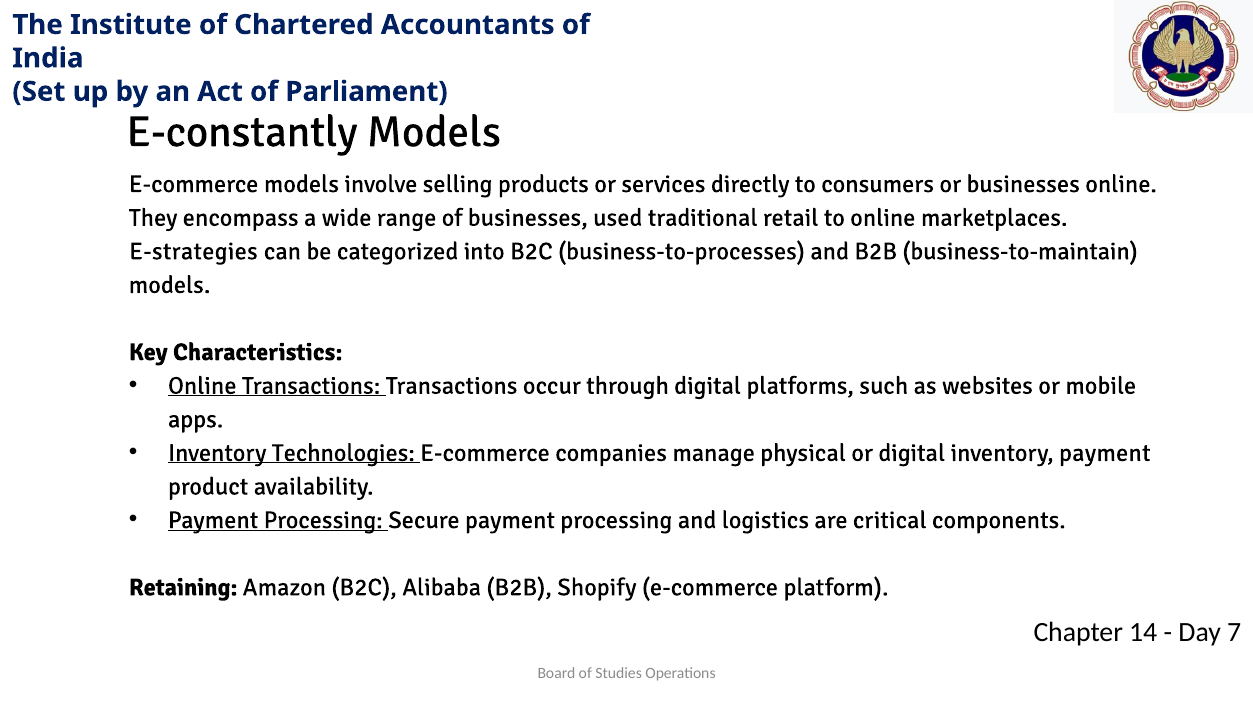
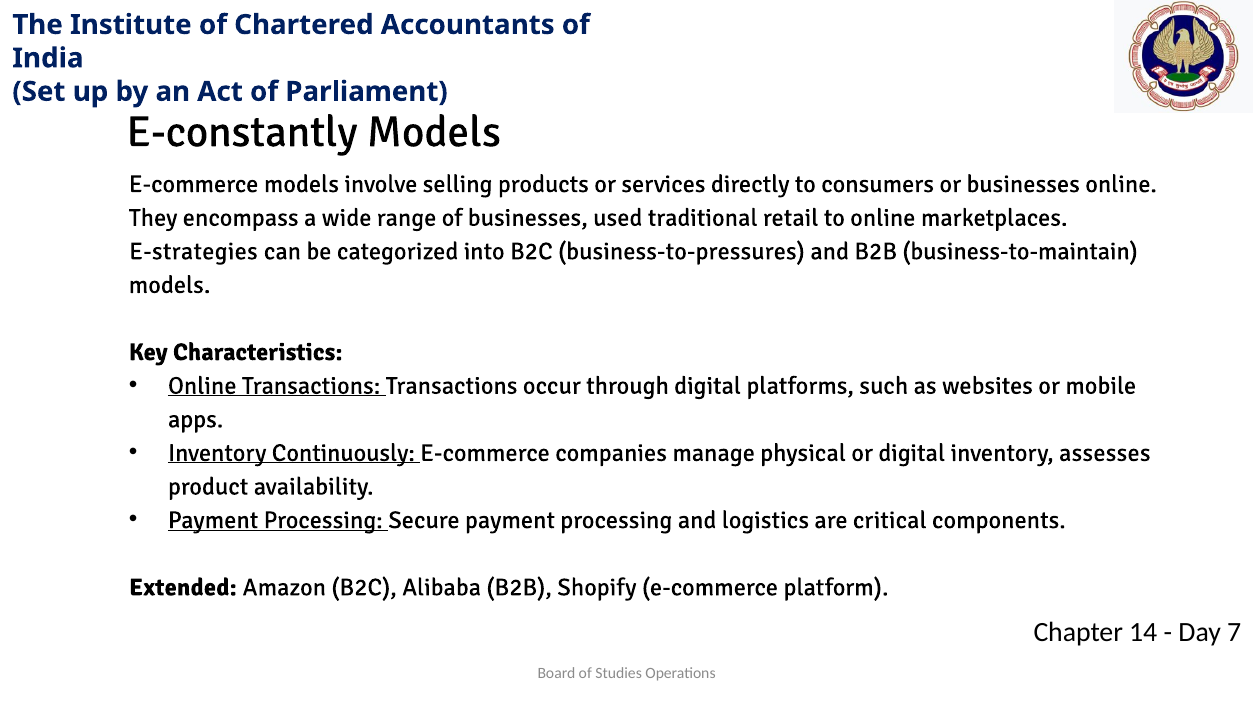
business-to-processes: business-to-processes -> business-to-pressures (681, 251)
Technologies: Technologies -> Continuously (343, 453)
inventory payment: payment -> assesses (1105, 453)
Retaining: Retaining -> Extended (183, 587)
